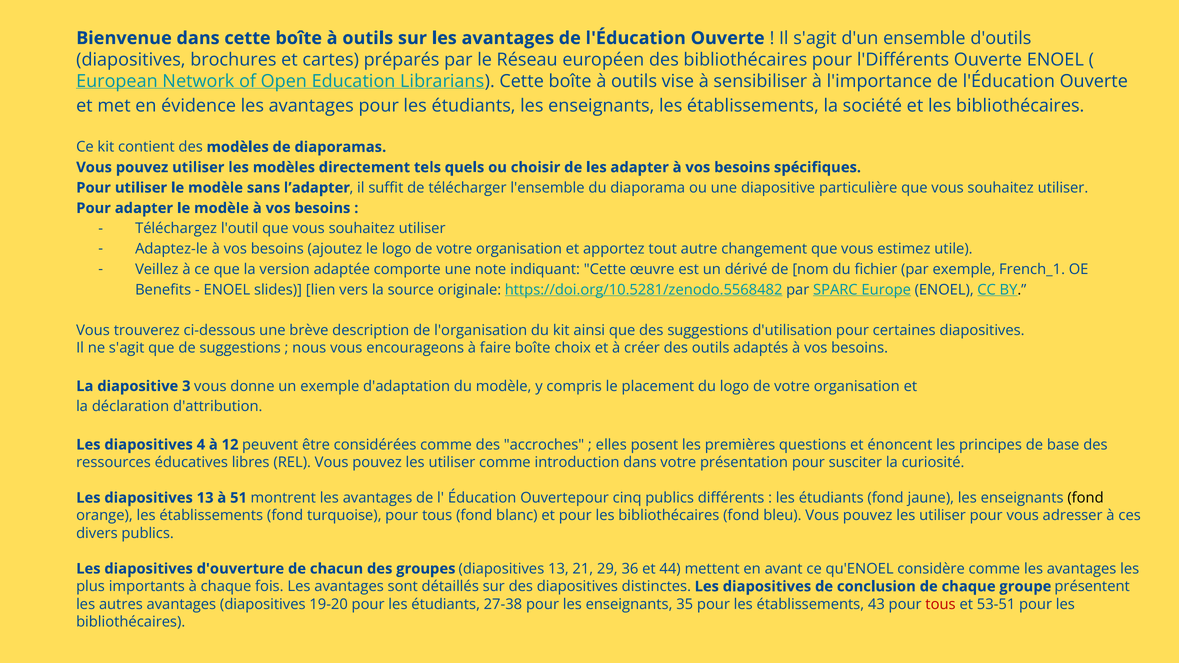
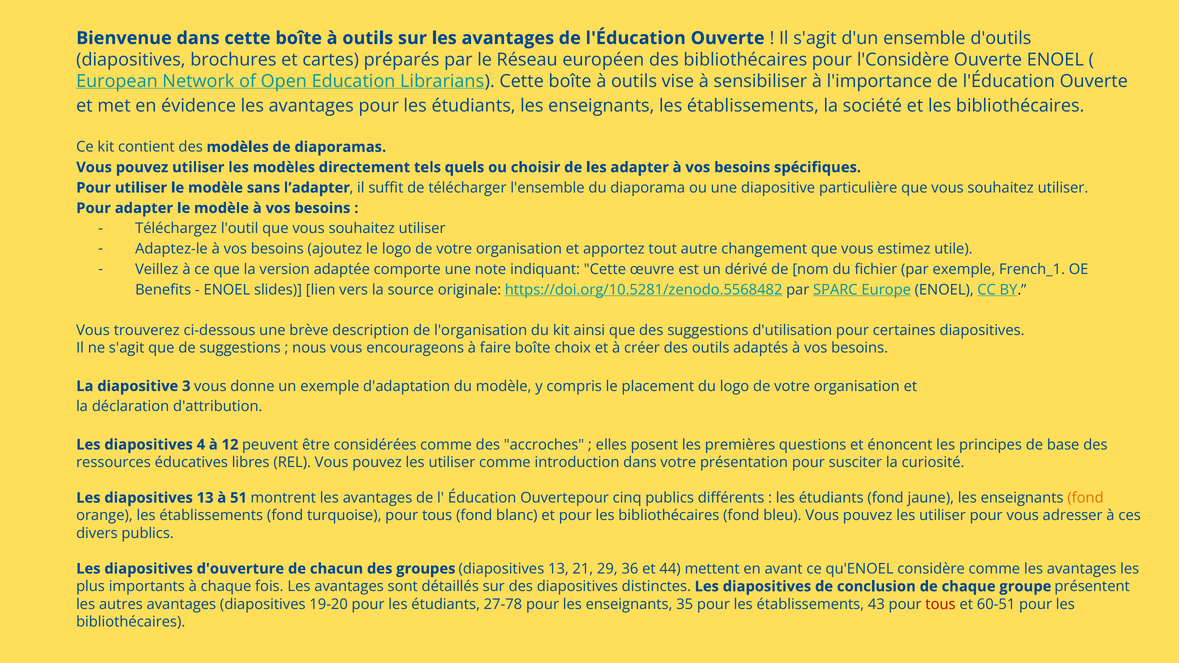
l'Différents: l'Différents -> l'Considère (903, 60)
fond colour: black -> orange (1086, 498)
27-38: 27-38 -> 27-78 (503, 604)
53-51: 53-51 -> 60-51 (996, 604)
